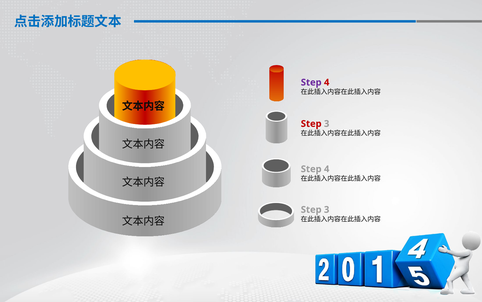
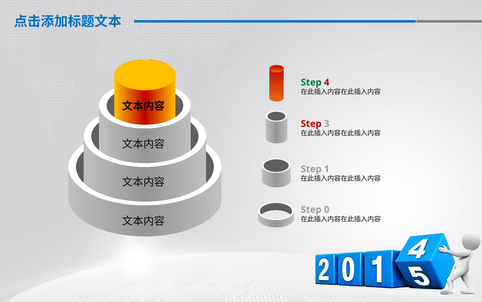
Step colour: purple -> green (311, 82)
4: 4 -> 1 (327, 169)
3: 3 -> 0 (327, 209)
